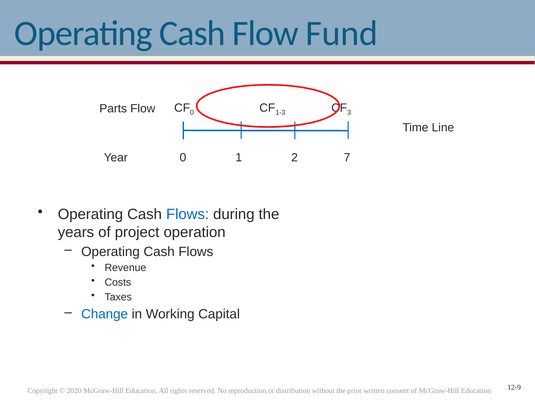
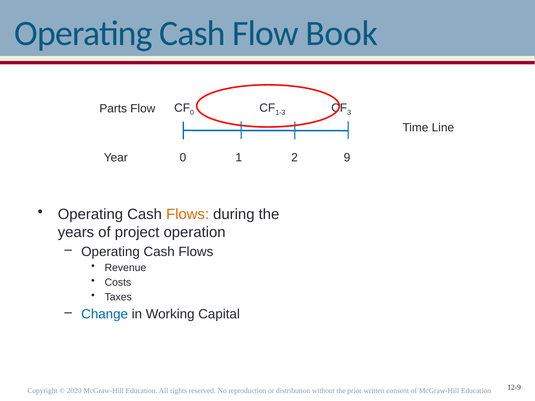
Fund: Fund -> Book (342, 34)
7: 7 -> 9 (347, 158)
Flows colour: blue -> orange (188, 215)
